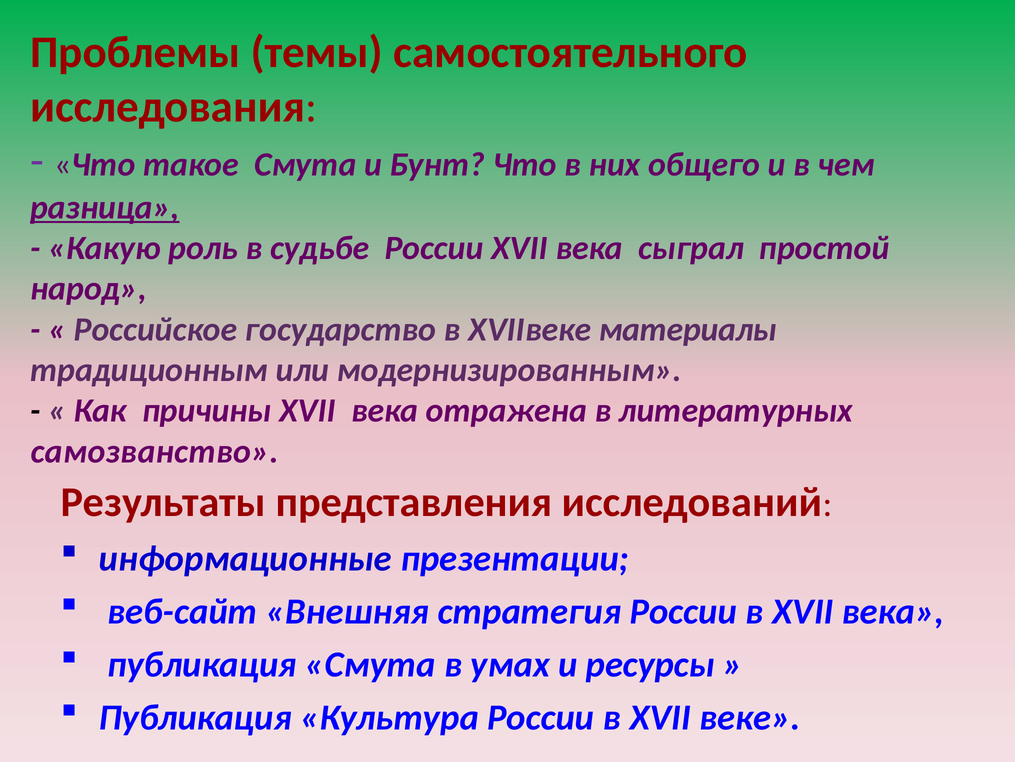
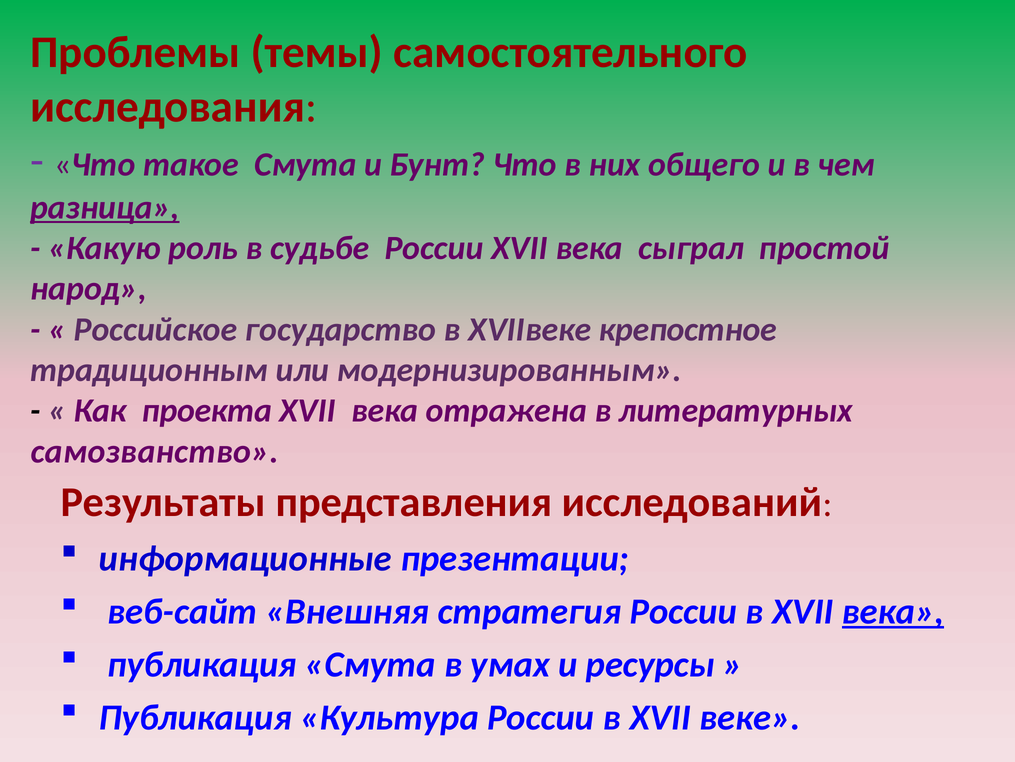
материалы: материалы -> крепостное (688, 329)
причины: причины -> проекта (207, 410)
века underline: none -> present (893, 611)
